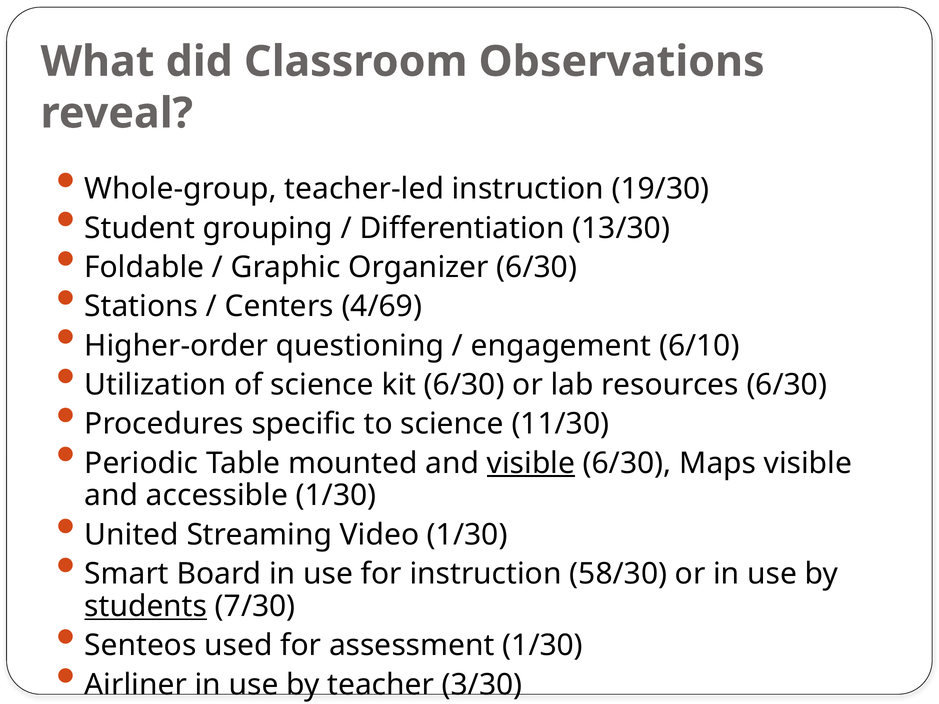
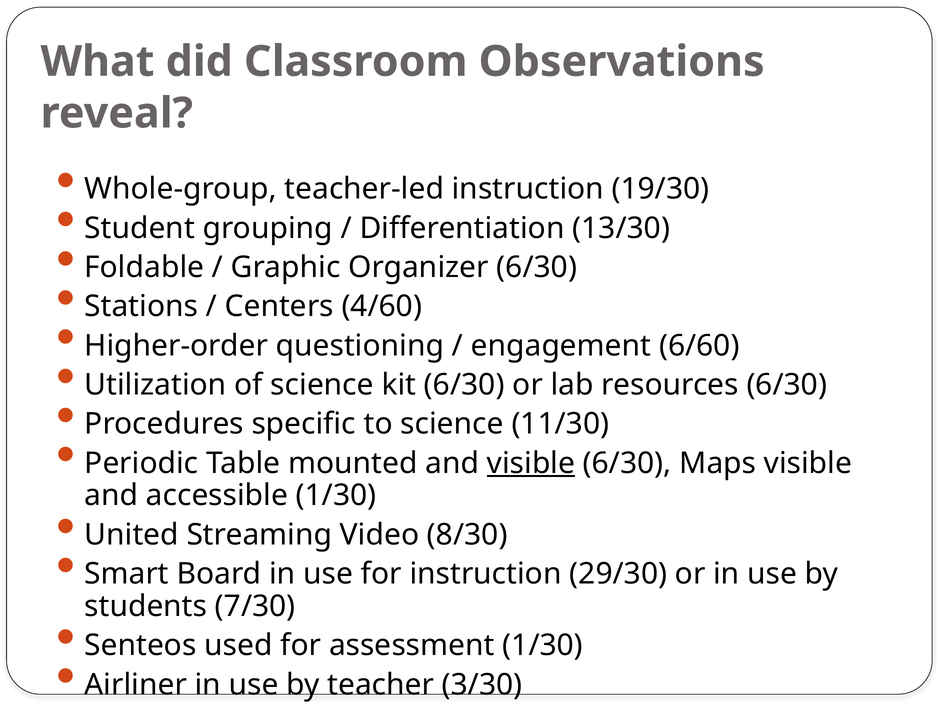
4/69: 4/69 -> 4/60 (382, 307)
6/10: 6/10 -> 6/60 (699, 346)
Video 1/30: 1/30 -> 8/30 (467, 535)
58/30: 58/30 -> 29/30 (618, 574)
students underline: present -> none (146, 606)
